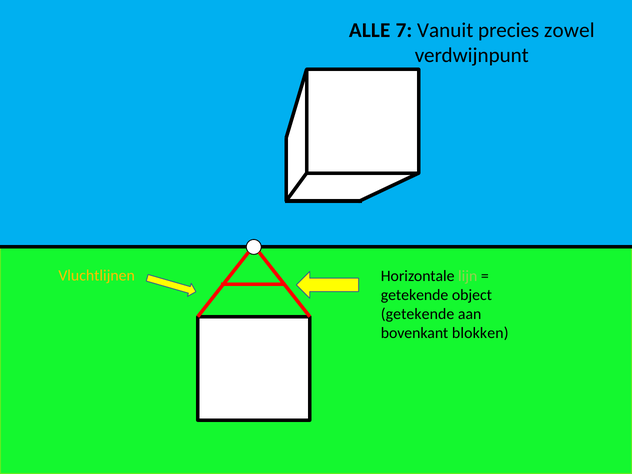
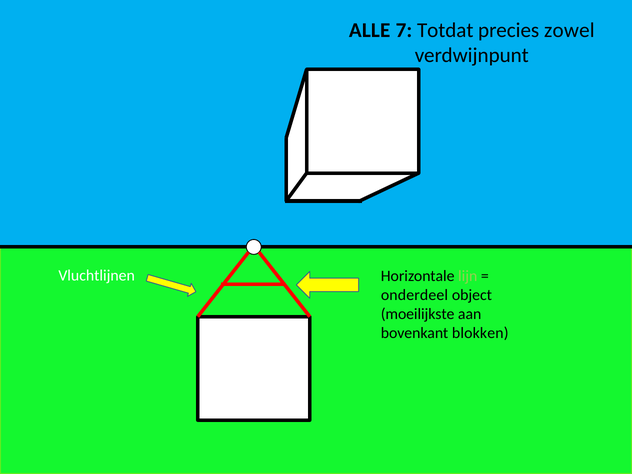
Vanuit: Vanuit -> Totdat (445, 30)
Vluchtlijnen colour: yellow -> white (97, 276)
getekende: getekende -> onderdeel (414, 295)
getekende: getekende -> moeilijkste (418, 314)
